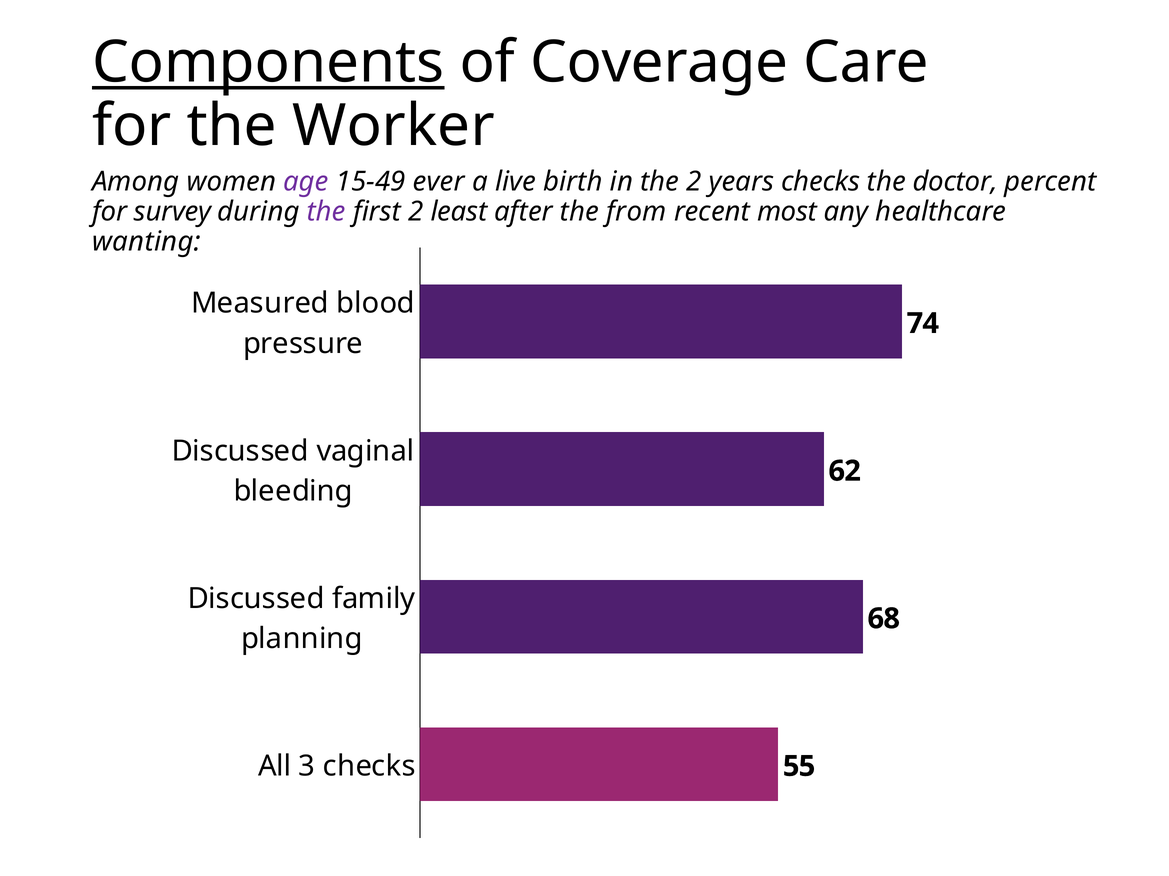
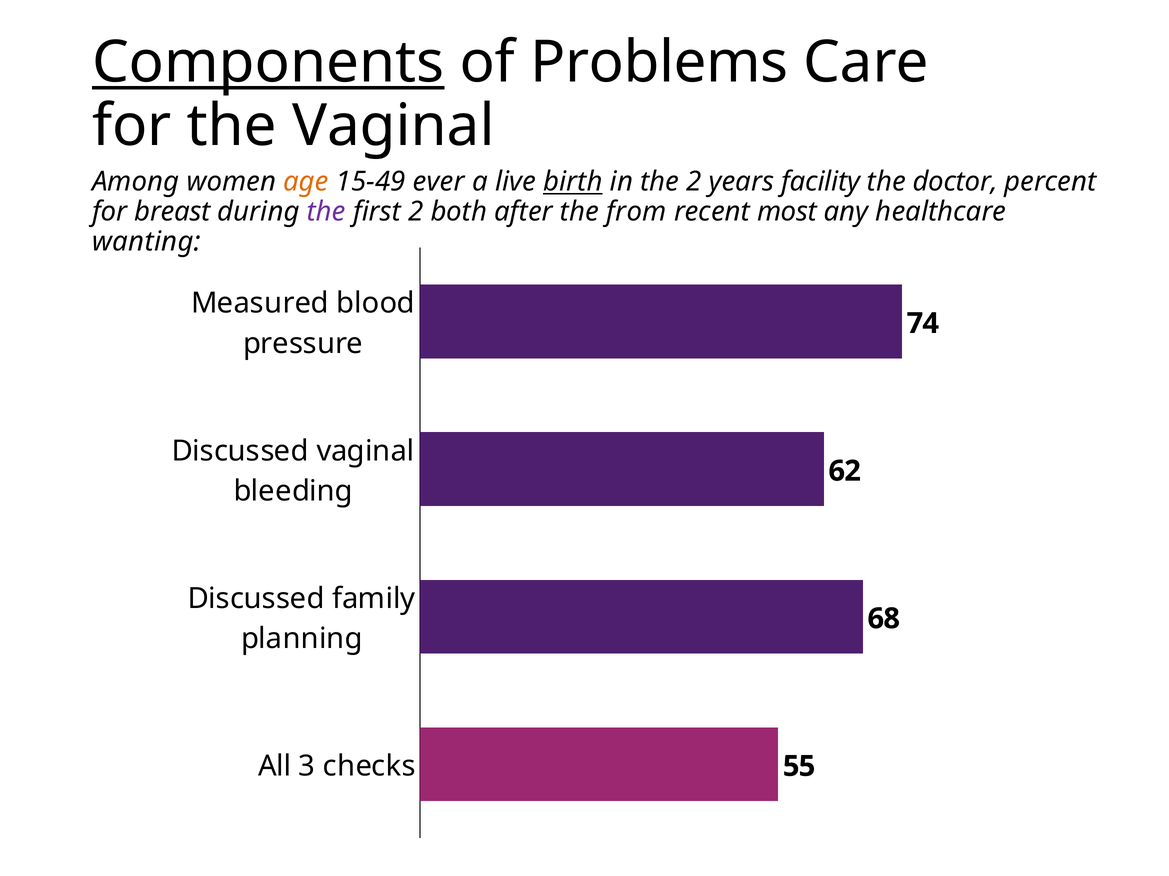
Coverage: Coverage -> Problems (659, 63)
the Worker: Worker -> Vaginal (393, 126)
age colour: purple -> orange (306, 182)
birth underline: none -> present (573, 182)
years checks: checks -> facility (821, 182)
survey: survey -> breast (173, 212)
least: least -> both (459, 212)
